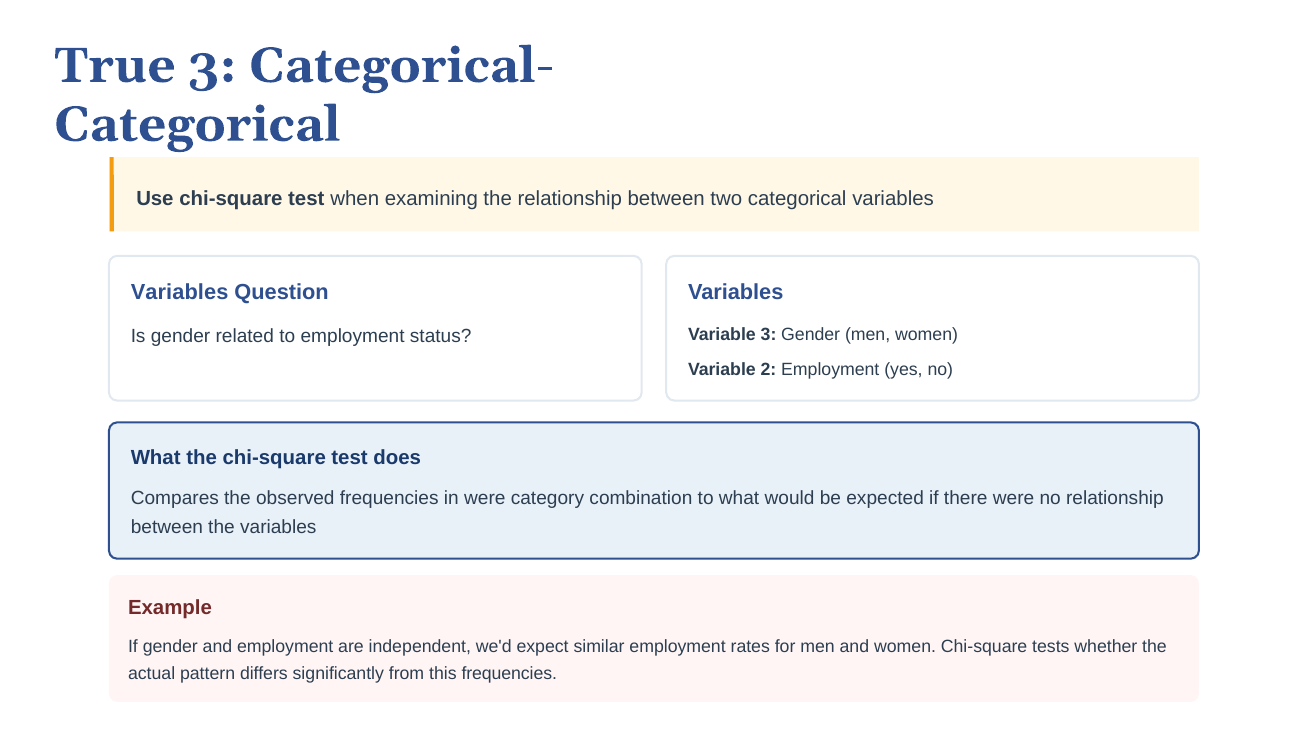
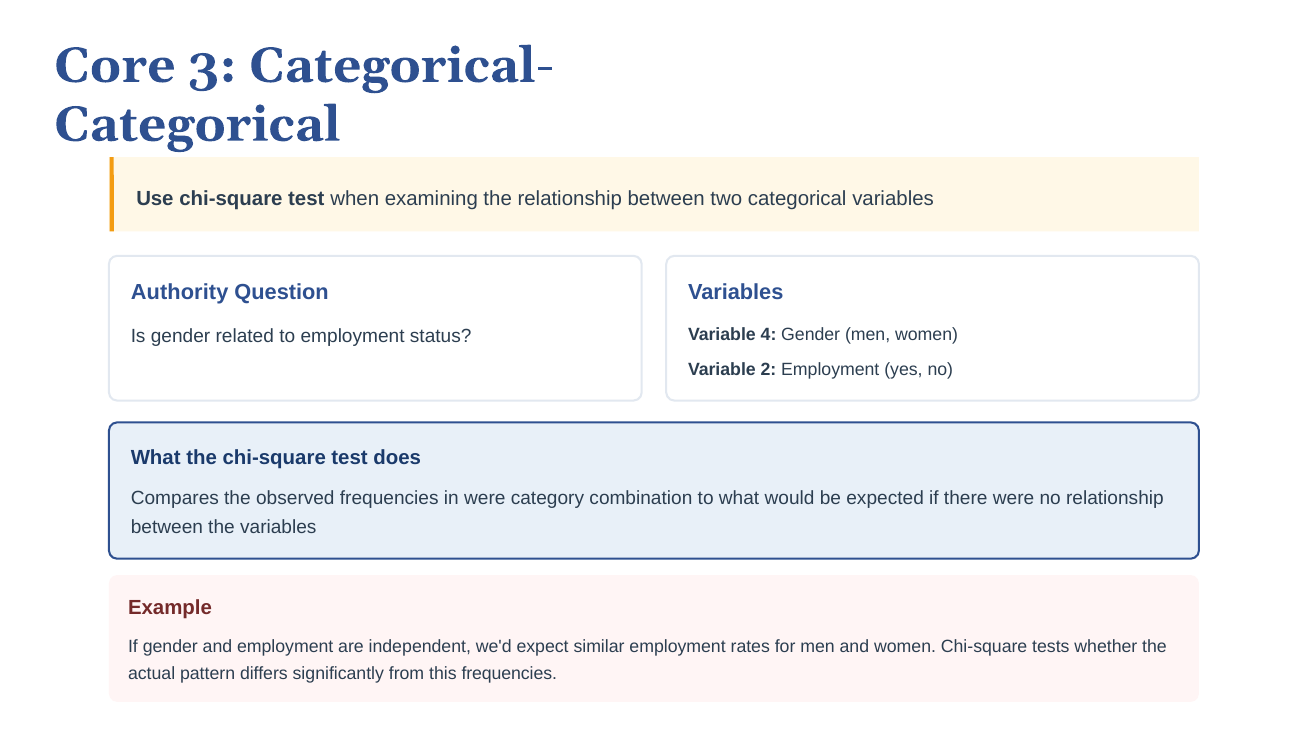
True: True -> Core (115, 66)
Variables: Variables -> Authority (180, 292)
Variable 3: 3 -> 4 (769, 335)
